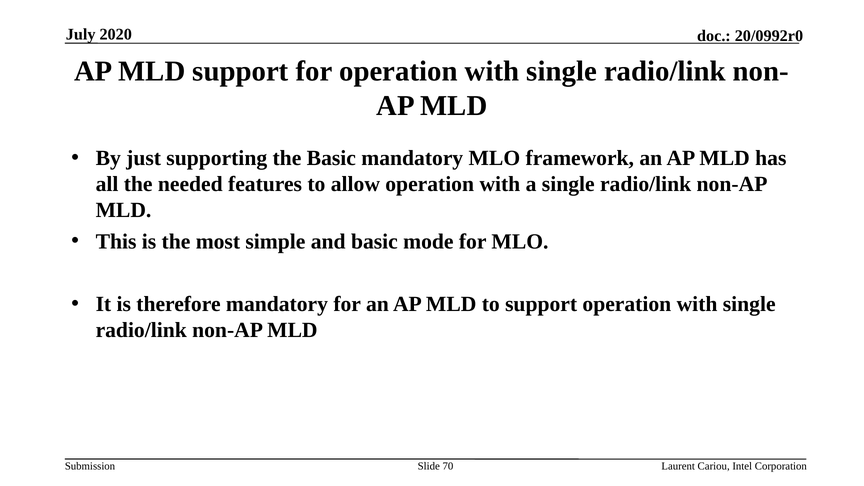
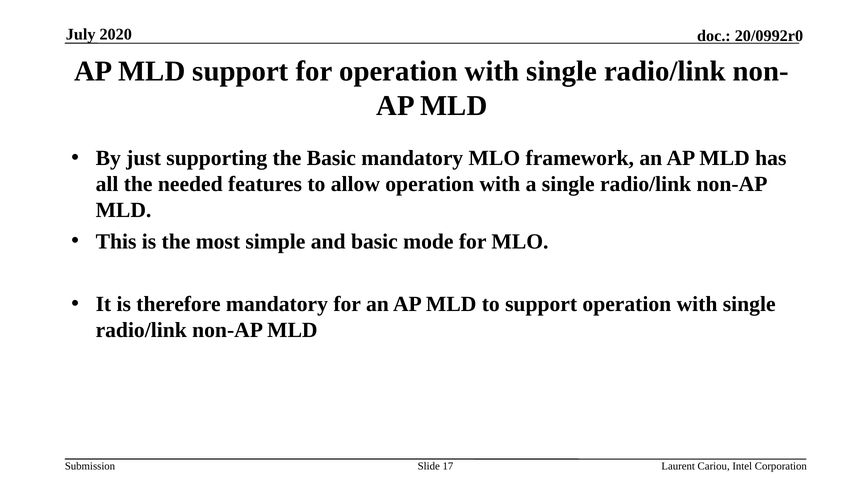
70: 70 -> 17 (448, 466)
